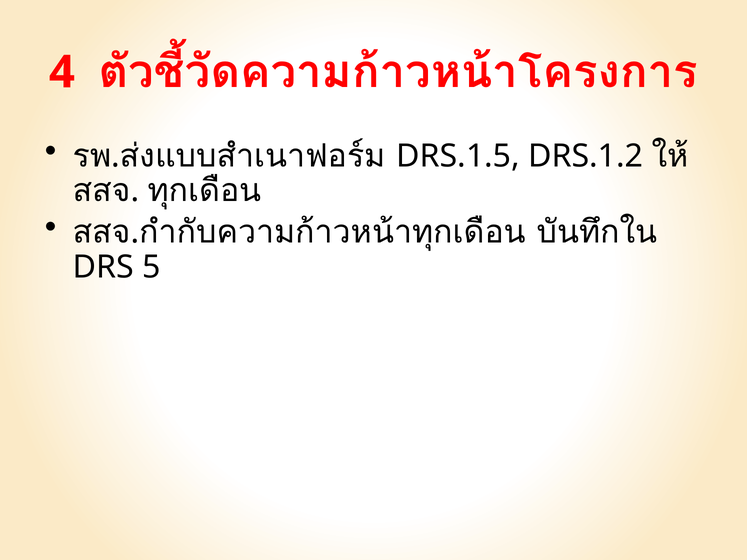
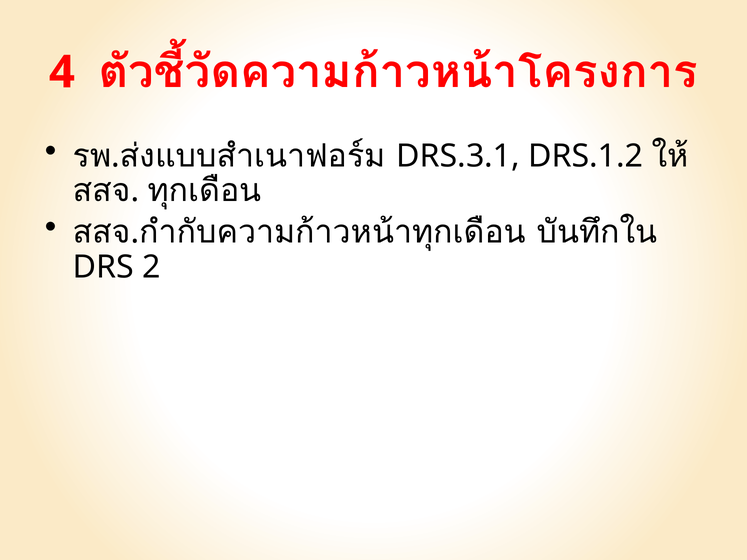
DRS.1.5: DRS.1.5 -> DRS.3.1 (458, 156)
5: 5 -> 2 (151, 267)
